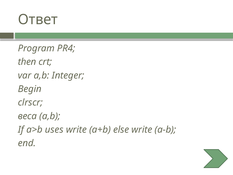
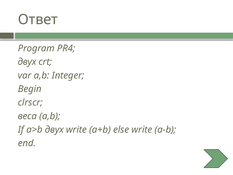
then: then -> двух (27, 62)
a>b uses: uses -> двух (54, 129)
